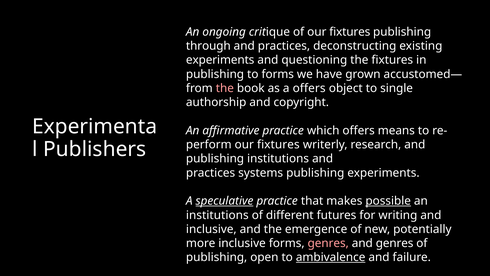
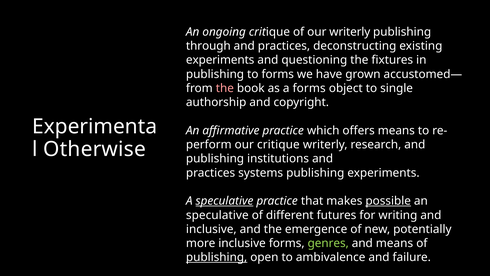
of our fixtures: fixtures -> writerly (350, 32)
a offers: offers -> forms (309, 88)
fixtures: fixtures -> critique (278, 144)
Publishers: Publishers -> Otherwise (95, 149)
institutions: institutions -> speculative (217, 215)
genres colour: pink -> light green (328, 243)
and genres: genres -> means (394, 243)
publishing underline: none -> present (217, 257)
ambivalence underline: present -> none (331, 257)
